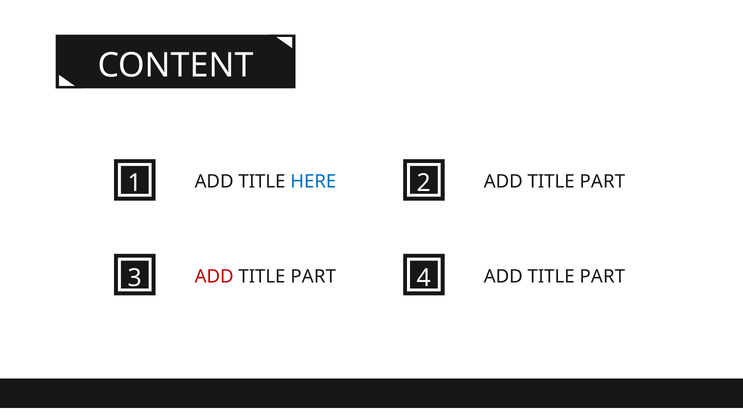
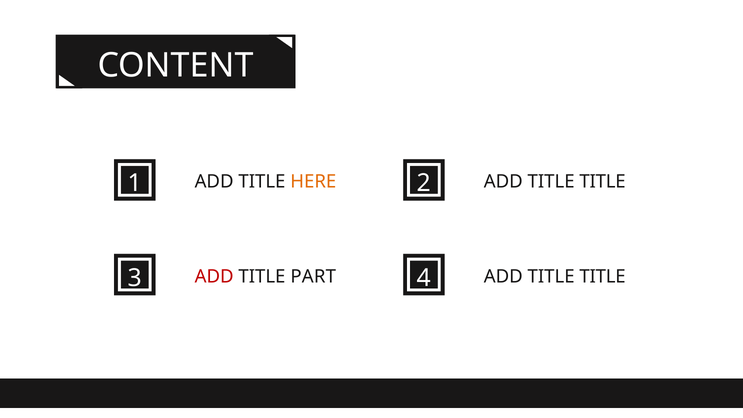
HERE colour: blue -> orange (313, 182)
2 ADD TITLE PART: PART -> TITLE (603, 182)
4 ADD TITLE PART: PART -> TITLE (603, 276)
